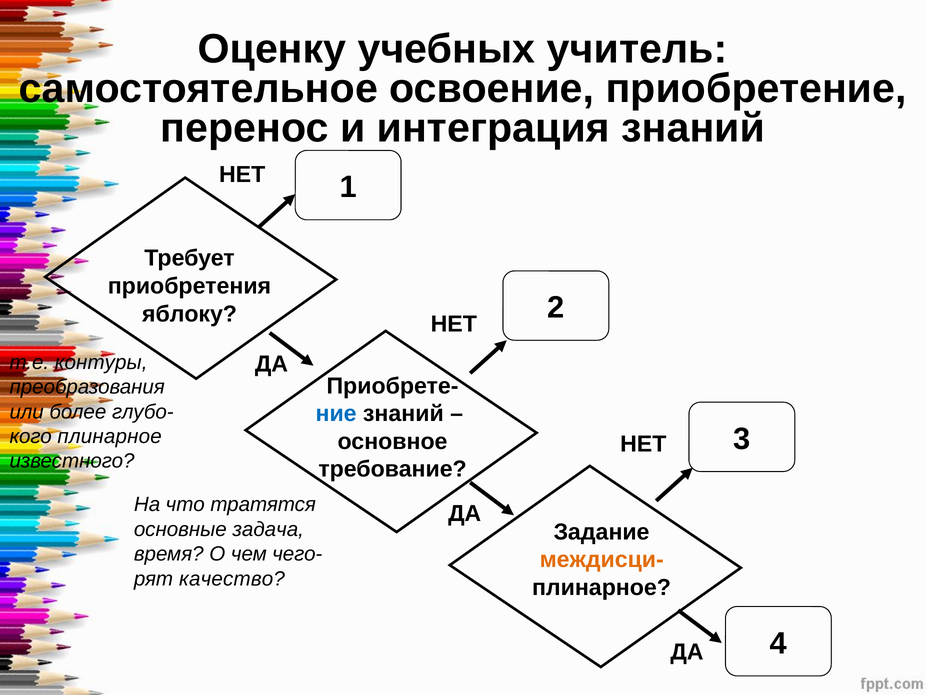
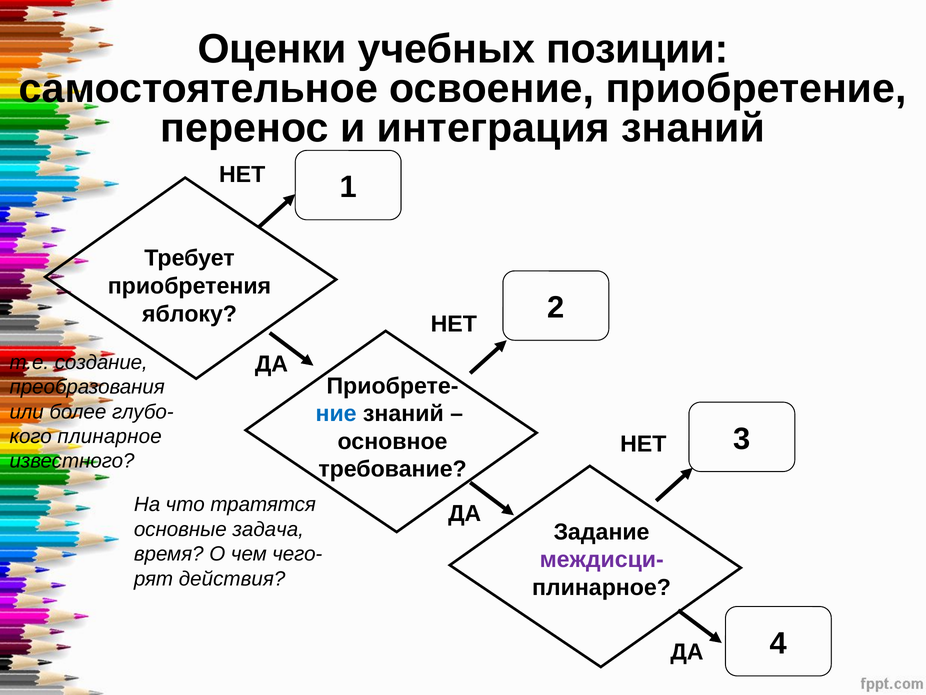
Оценку: Оценку -> Оценки (272, 49)
учитель: учитель -> позиции (637, 49)
контуры: контуры -> создание (101, 362)
междисци- colour: orange -> purple (602, 559)
качество: качество -> действия (232, 578)
